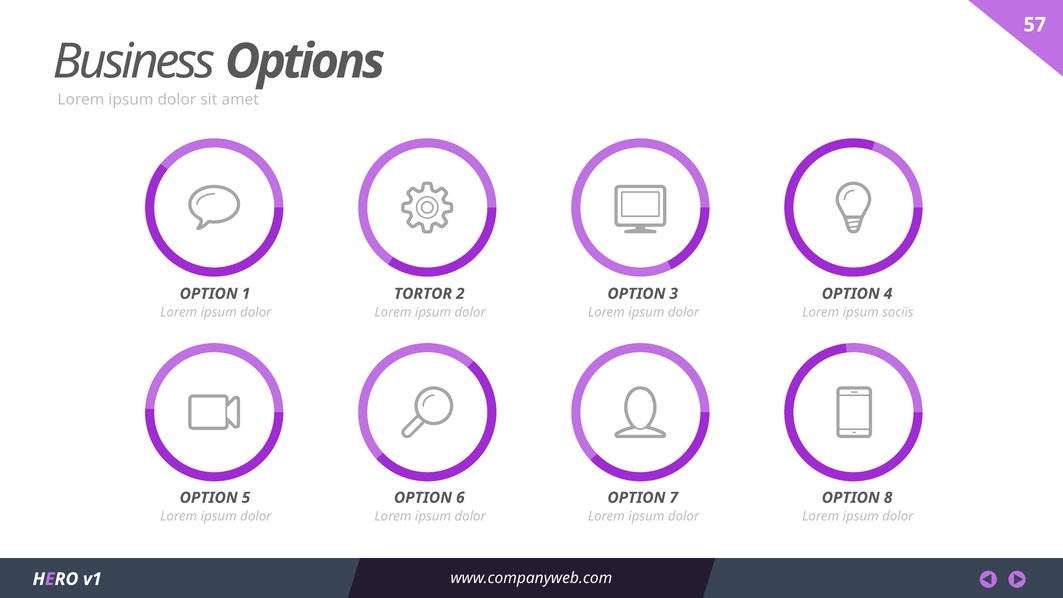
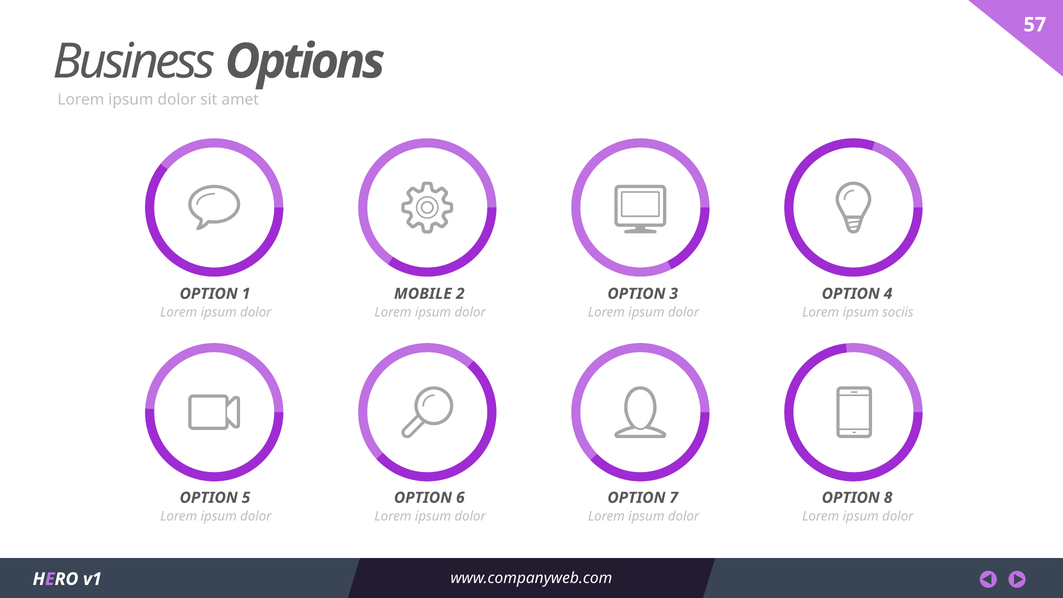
TORTOR: TORTOR -> MOBILE (423, 294)
